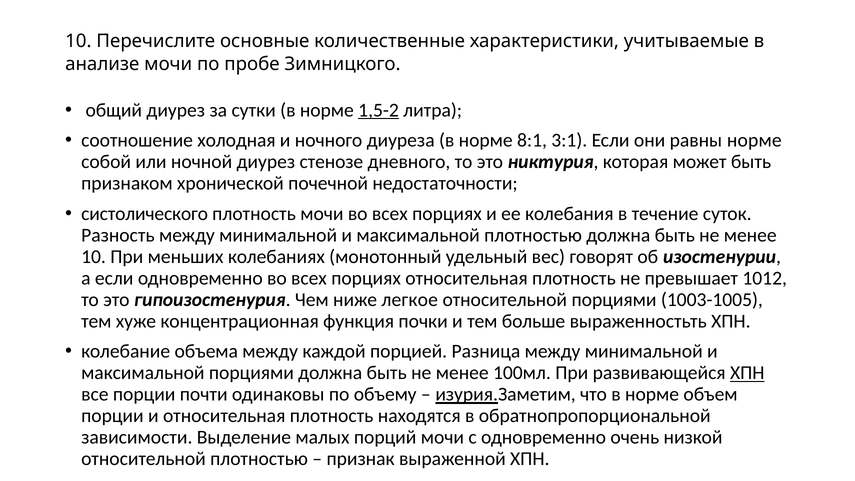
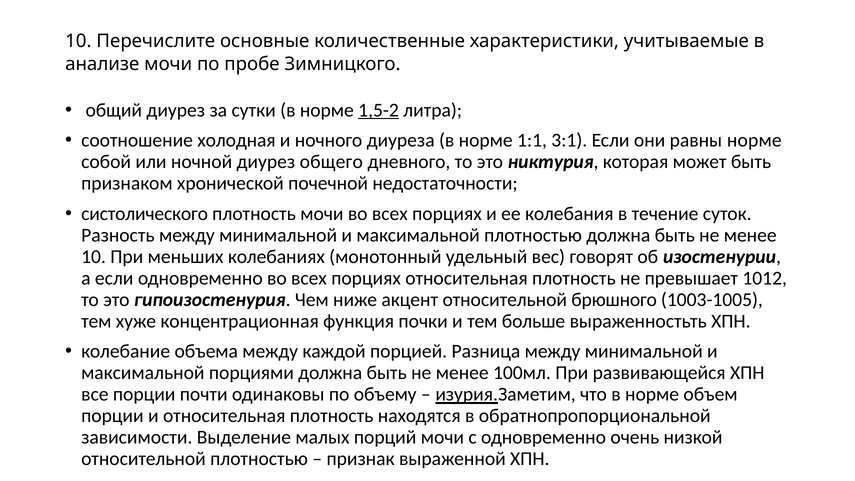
8:1: 8:1 -> 1:1 (532, 140)
стенозе: стенозе -> общего (331, 162)
легкое: легкое -> акцент (410, 300)
относительной порциями: порциями -> брюшного (614, 300)
ХПН underline: present -> none (747, 373)
